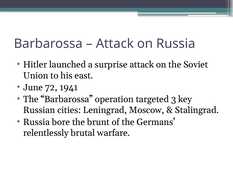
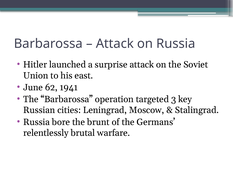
72: 72 -> 62 (51, 87)
